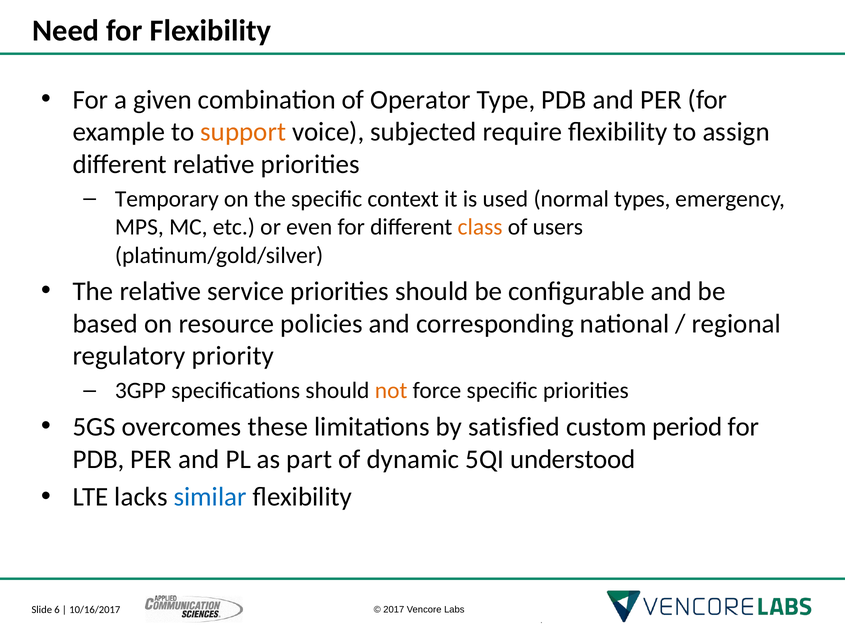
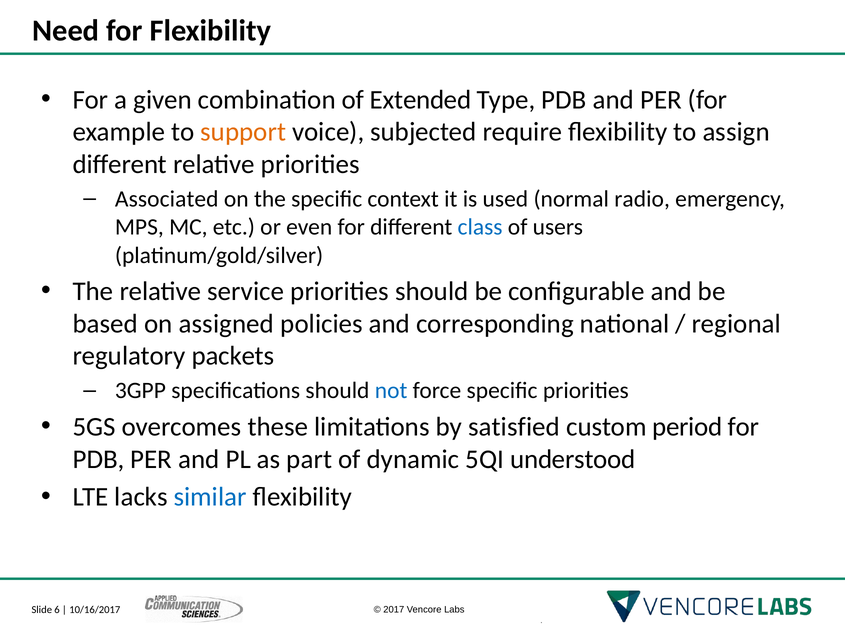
Operator: Operator -> Extended (421, 100)
Temporary: Temporary -> Associated (167, 199)
types: types -> radio (642, 199)
class colour: orange -> blue (480, 227)
resource: resource -> assigned (226, 324)
priority: priority -> packets (233, 356)
not colour: orange -> blue (391, 391)
